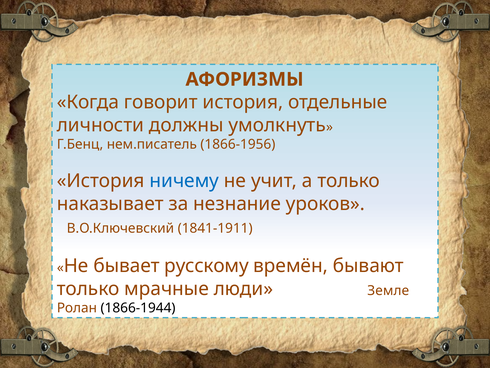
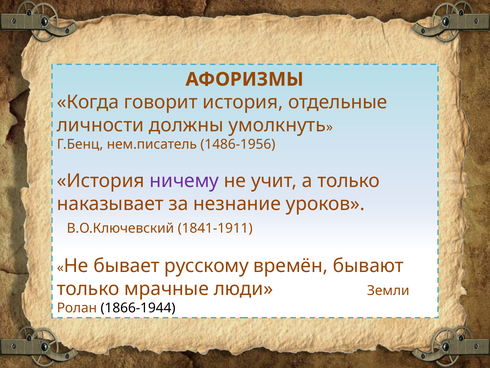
1866-1956: 1866-1956 -> 1486-1956 (238, 144)
ничему colour: blue -> purple (184, 181)
Земле: Земле -> Земли (388, 290)
